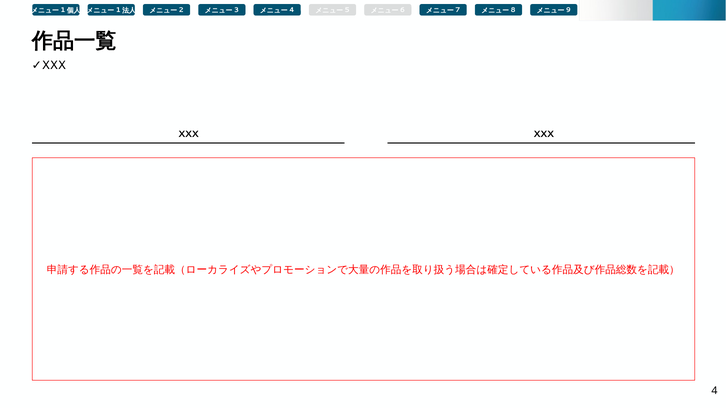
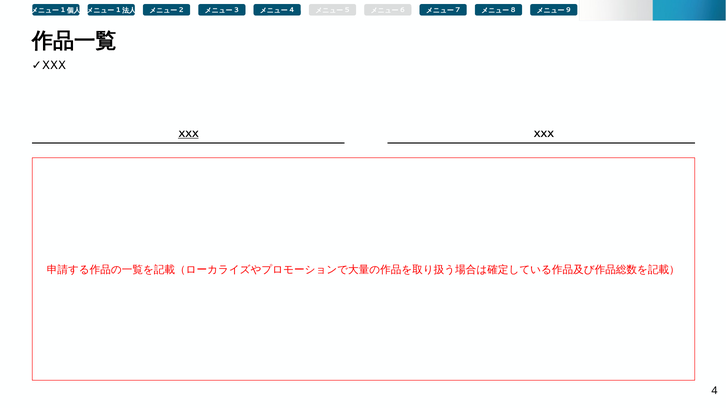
XXX underline: none -> present (188, 135)
